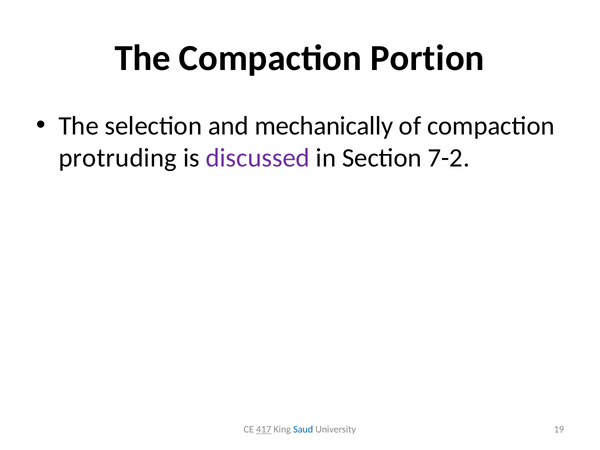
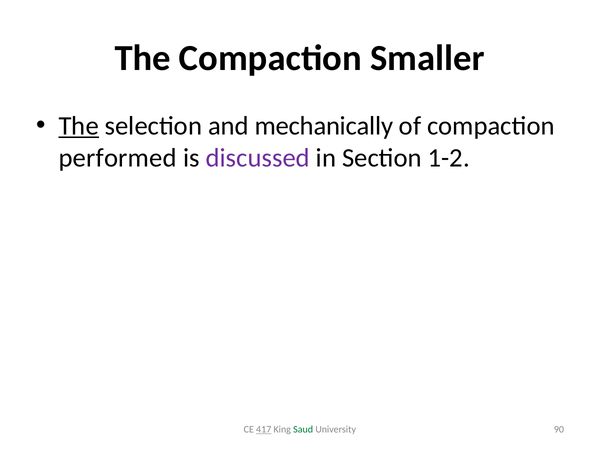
Portion: Portion -> Smaller (427, 58)
The underline: none -> present (79, 126)
protruding: protruding -> performed (118, 158)
7-2: 7-2 -> 1-2 (449, 158)
Saud colour: blue -> green (303, 430)
19: 19 -> 90 (559, 430)
